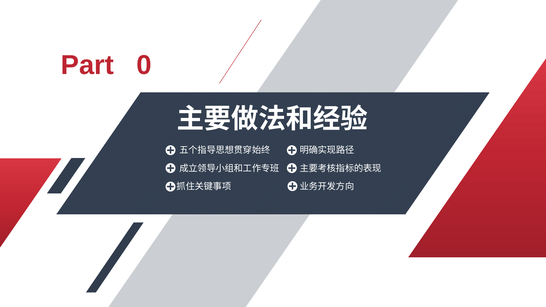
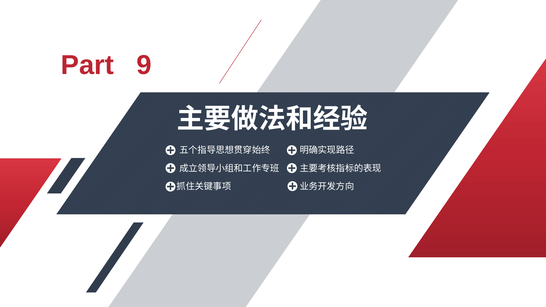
0: 0 -> 9 (144, 65)
